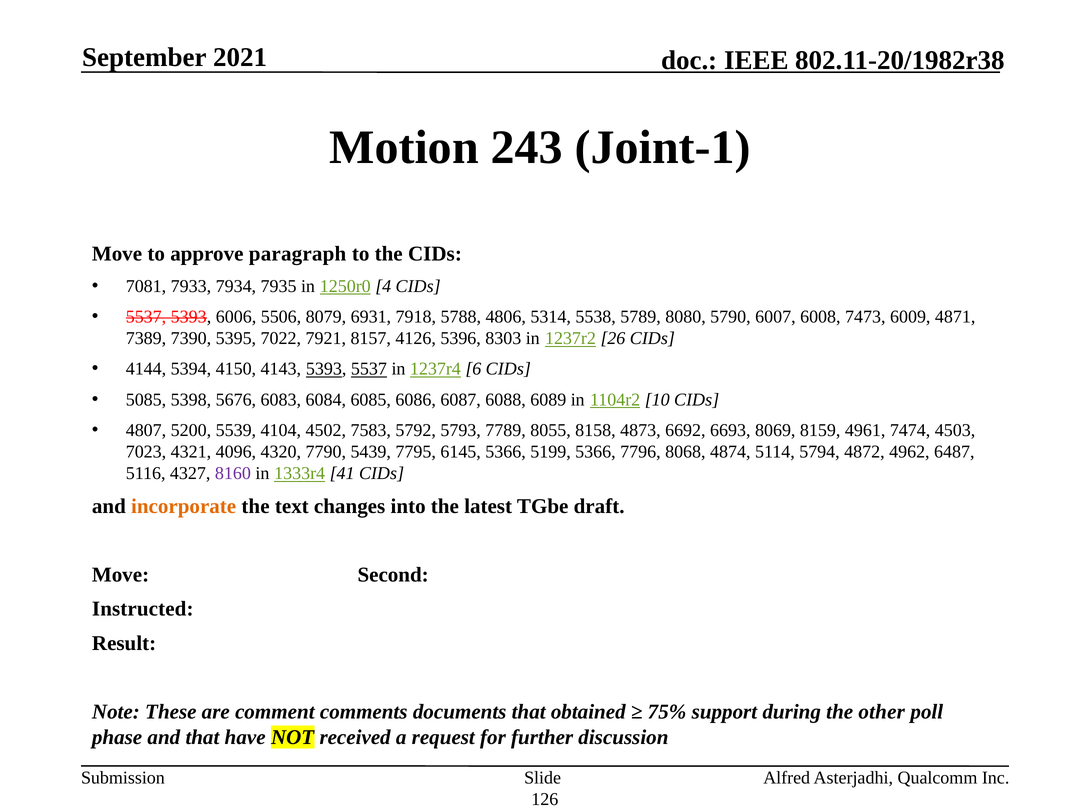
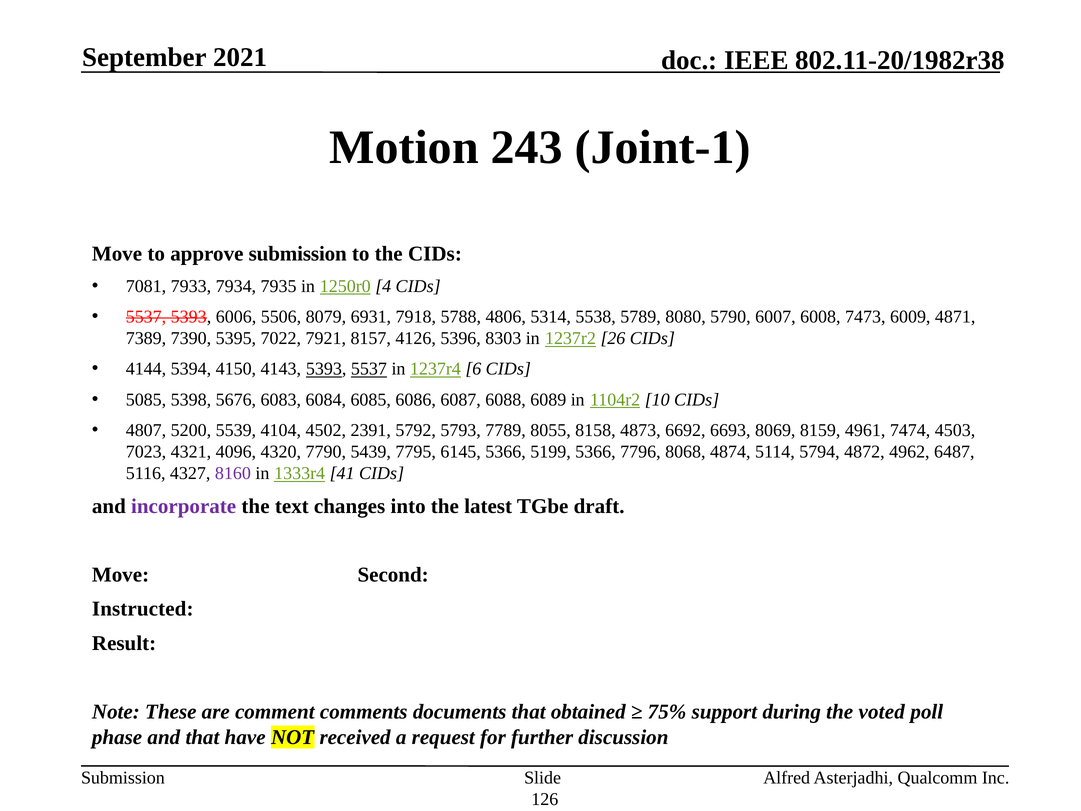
approve paragraph: paragraph -> submission (298, 254)
7583: 7583 -> 2391 (371, 430)
incorporate colour: orange -> purple (184, 506)
other: other -> voted (882, 712)
